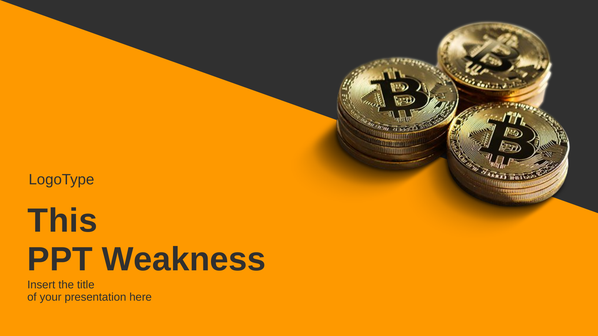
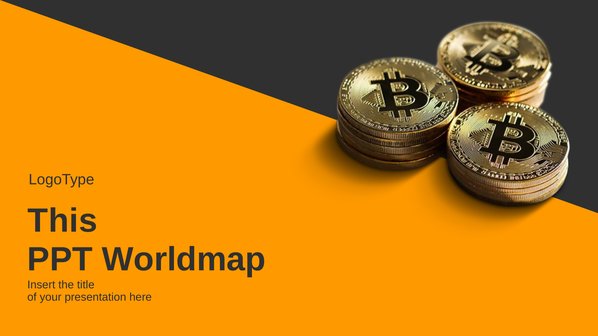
Weakness: Weakness -> Worldmap (184, 260)
